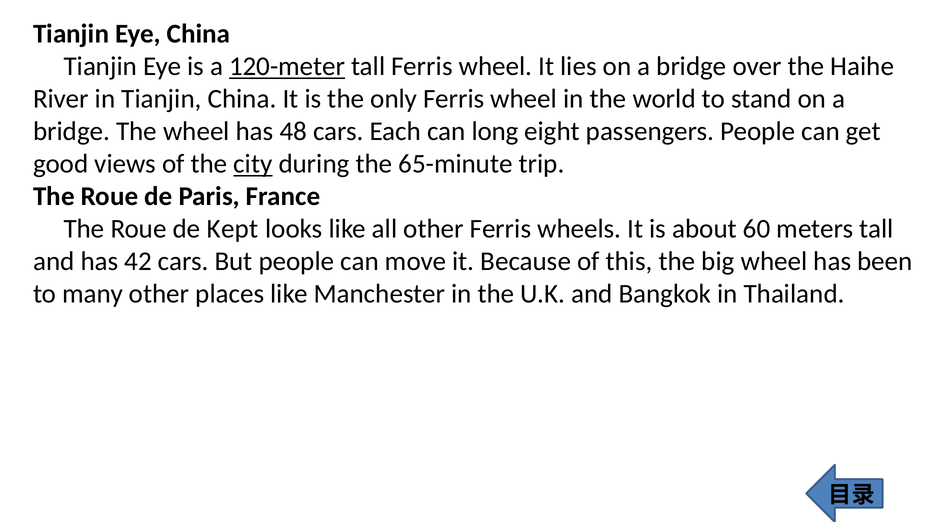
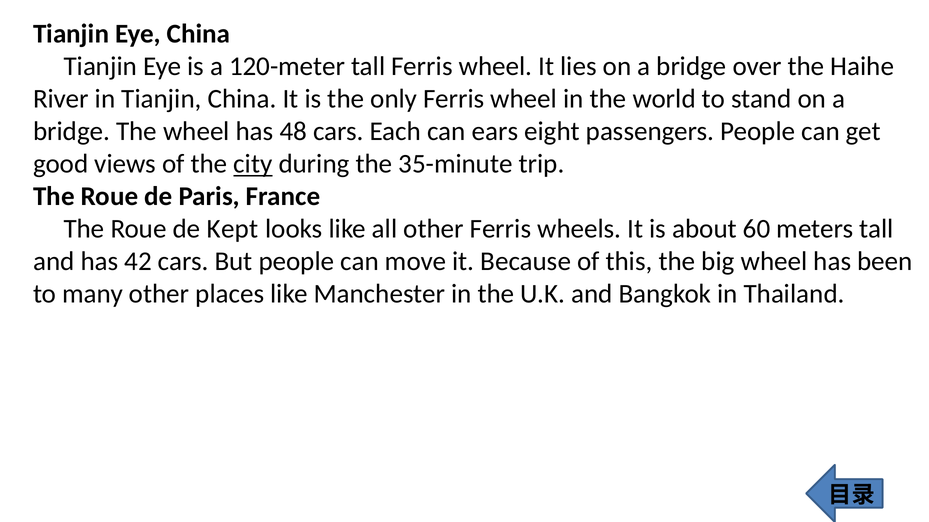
120-meter underline: present -> none (287, 67)
long: long -> ears (495, 132)
65-minute: 65-minute -> 35-minute (456, 164)
